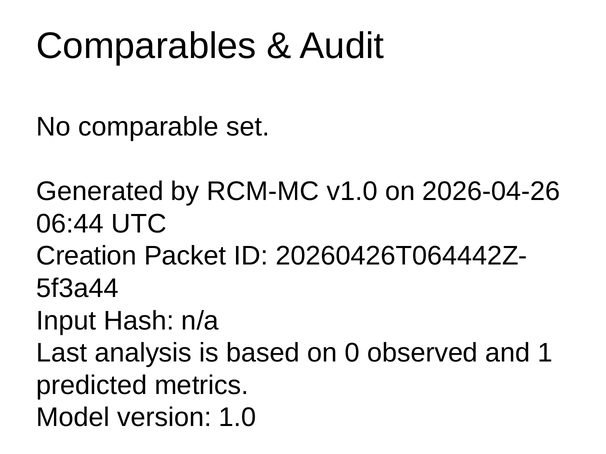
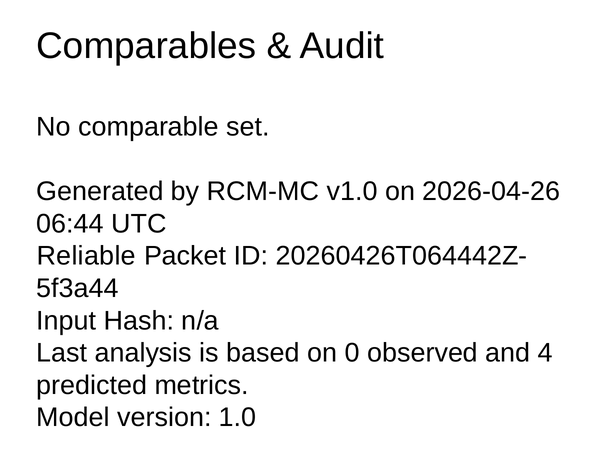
Creation: Creation -> Reliable (86, 256)
1: 1 -> 4 (545, 353)
